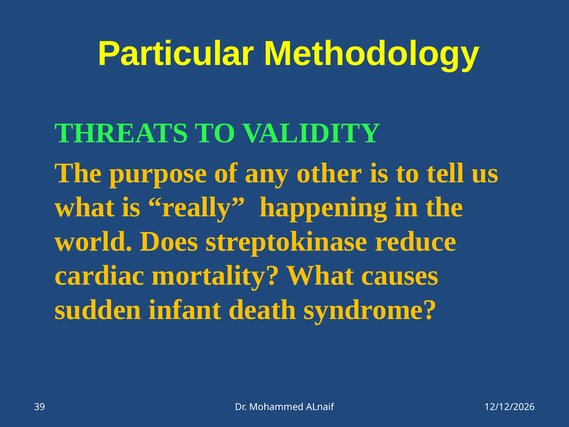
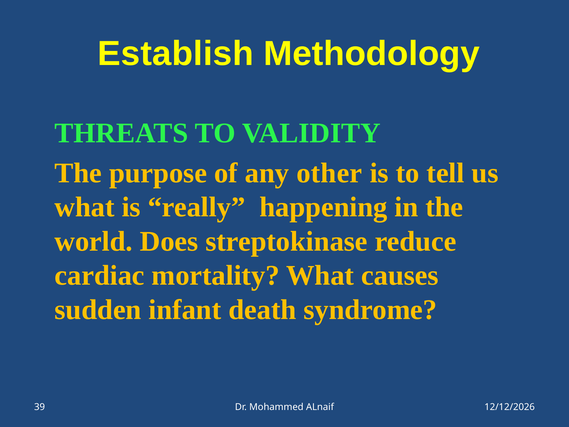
Particular: Particular -> Establish (176, 54)
